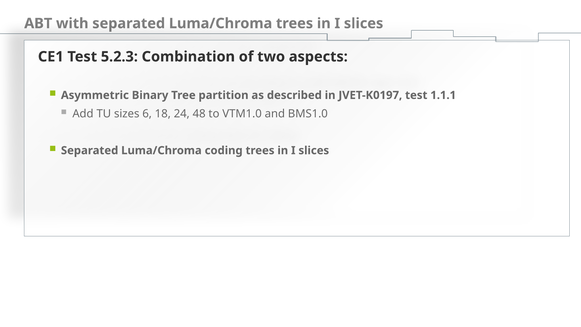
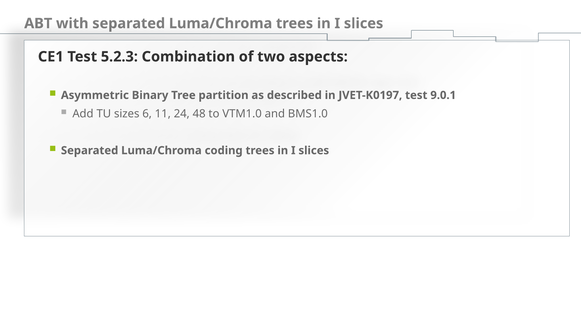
1.1.1: 1.1.1 -> 9.0.1 (443, 95)
18: 18 -> 11 (163, 114)
